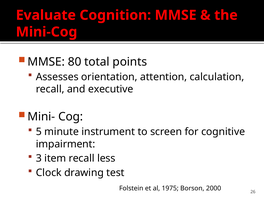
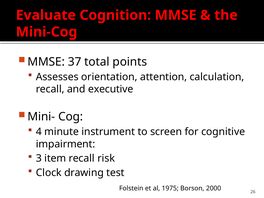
80: 80 -> 37 (75, 62)
5: 5 -> 4 (39, 132)
less: less -> risk (106, 158)
